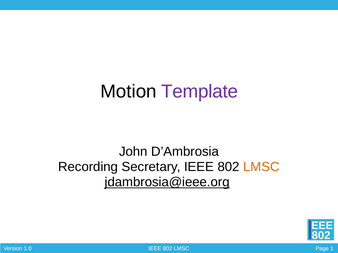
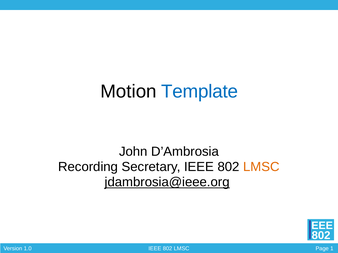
Template colour: purple -> blue (200, 92)
